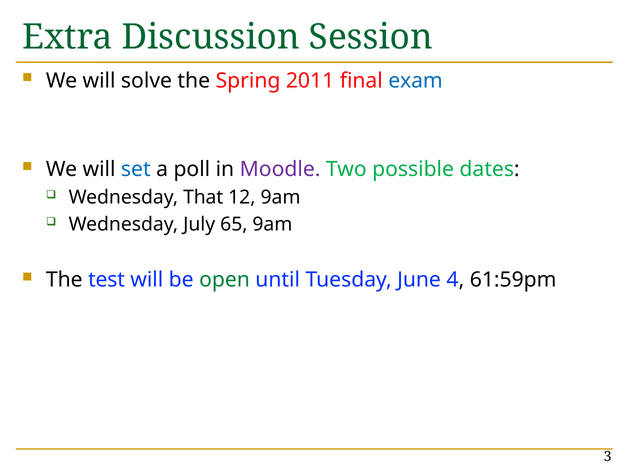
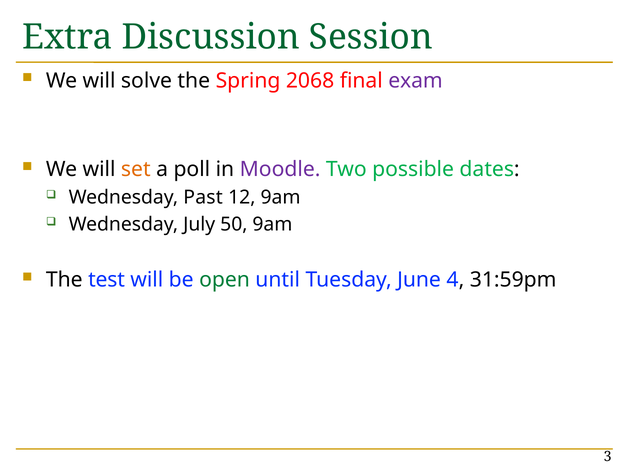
2011: 2011 -> 2068 (310, 81)
exam colour: blue -> purple (415, 81)
set colour: blue -> orange (136, 169)
That: That -> Past (203, 197)
65: 65 -> 50 (234, 225)
61:59pm: 61:59pm -> 31:59pm (513, 280)
